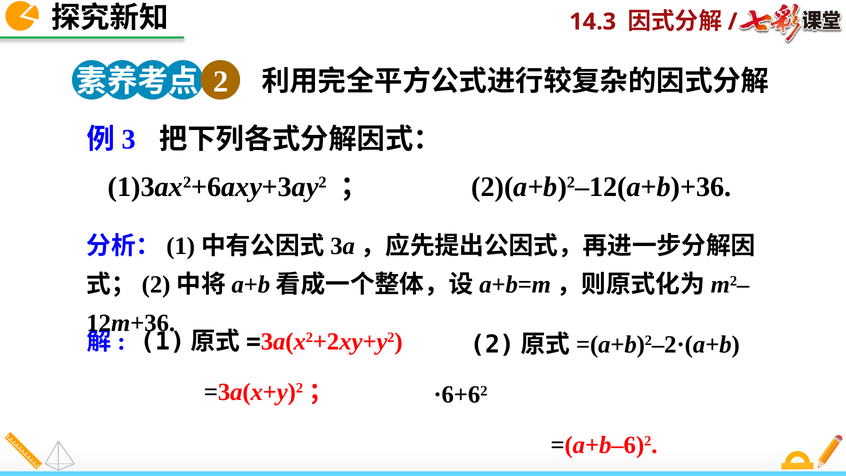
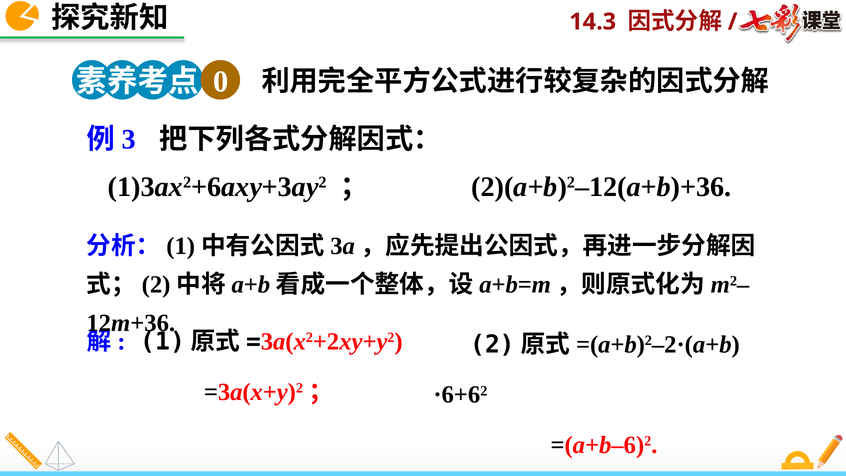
2: 2 -> 0 (221, 82)
